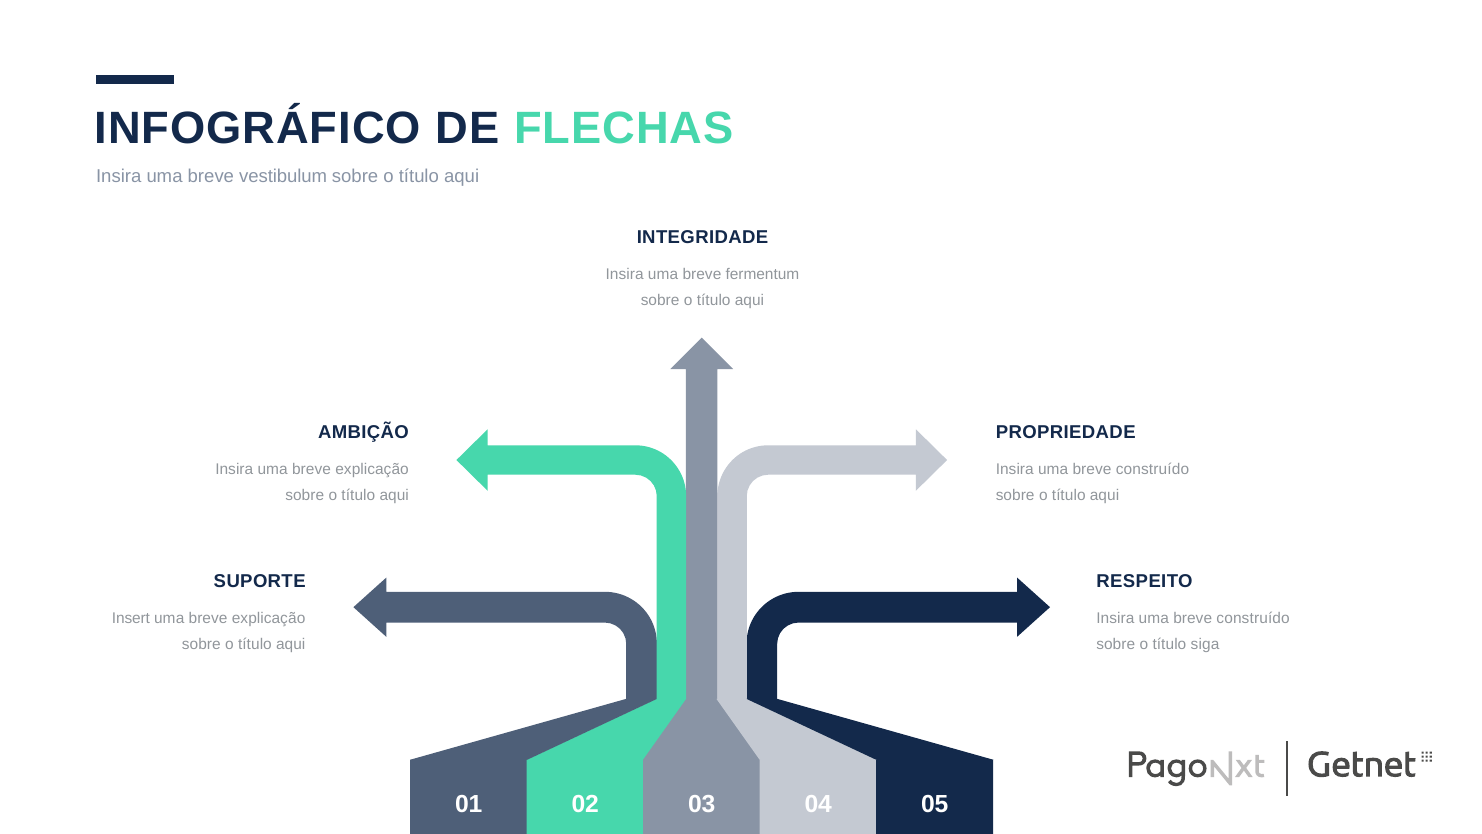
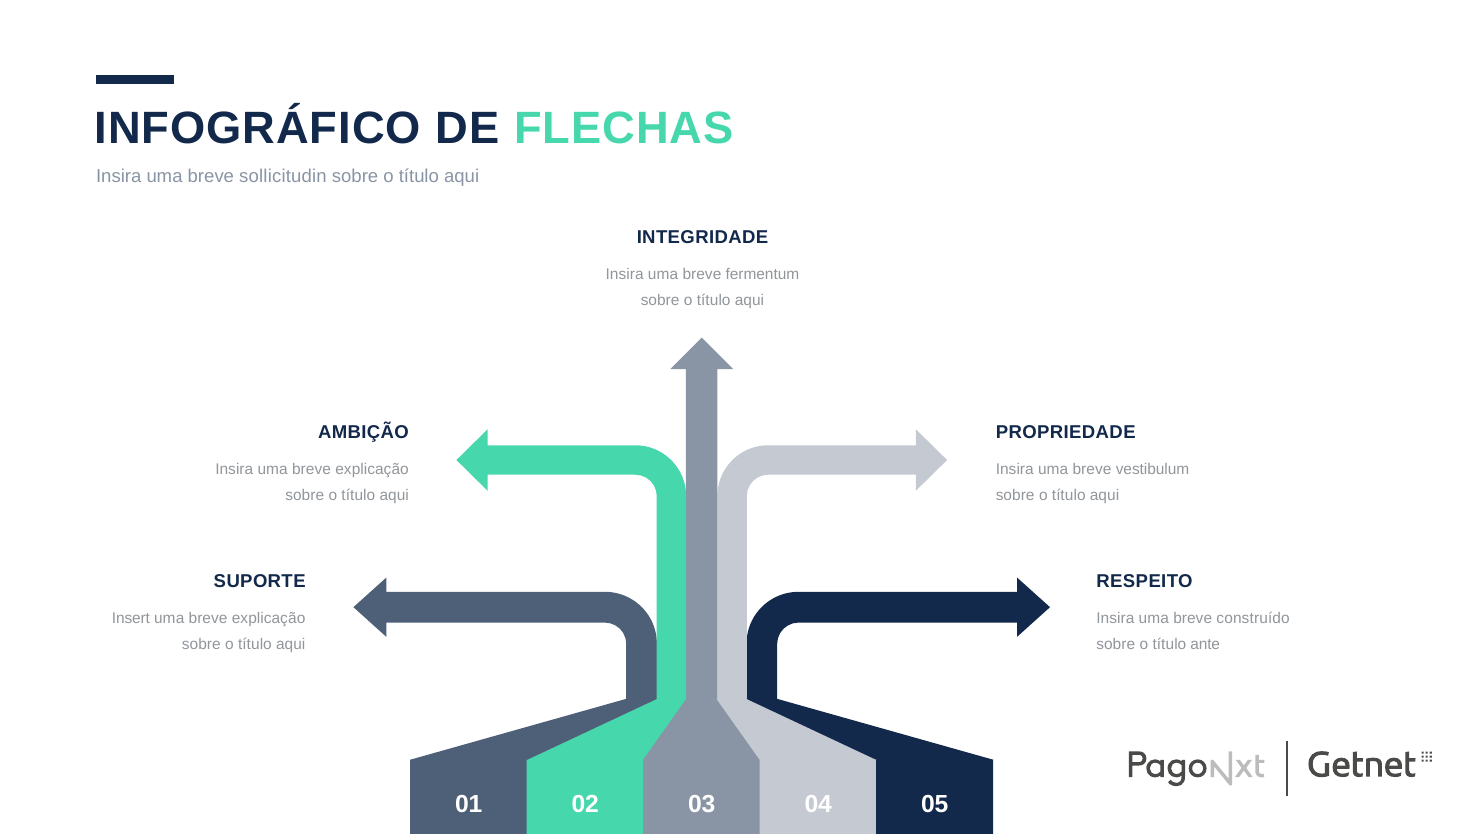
vestibulum: vestibulum -> sollicitudin (283, 176)
construído: construído -> vestibulum (1153, 469)
siga: siga -> ante (1205, 644)
